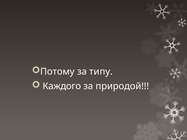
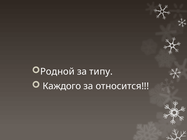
Потому: Потому -> Родной (57, 72)
природой: природой -> относится (122, 86)
